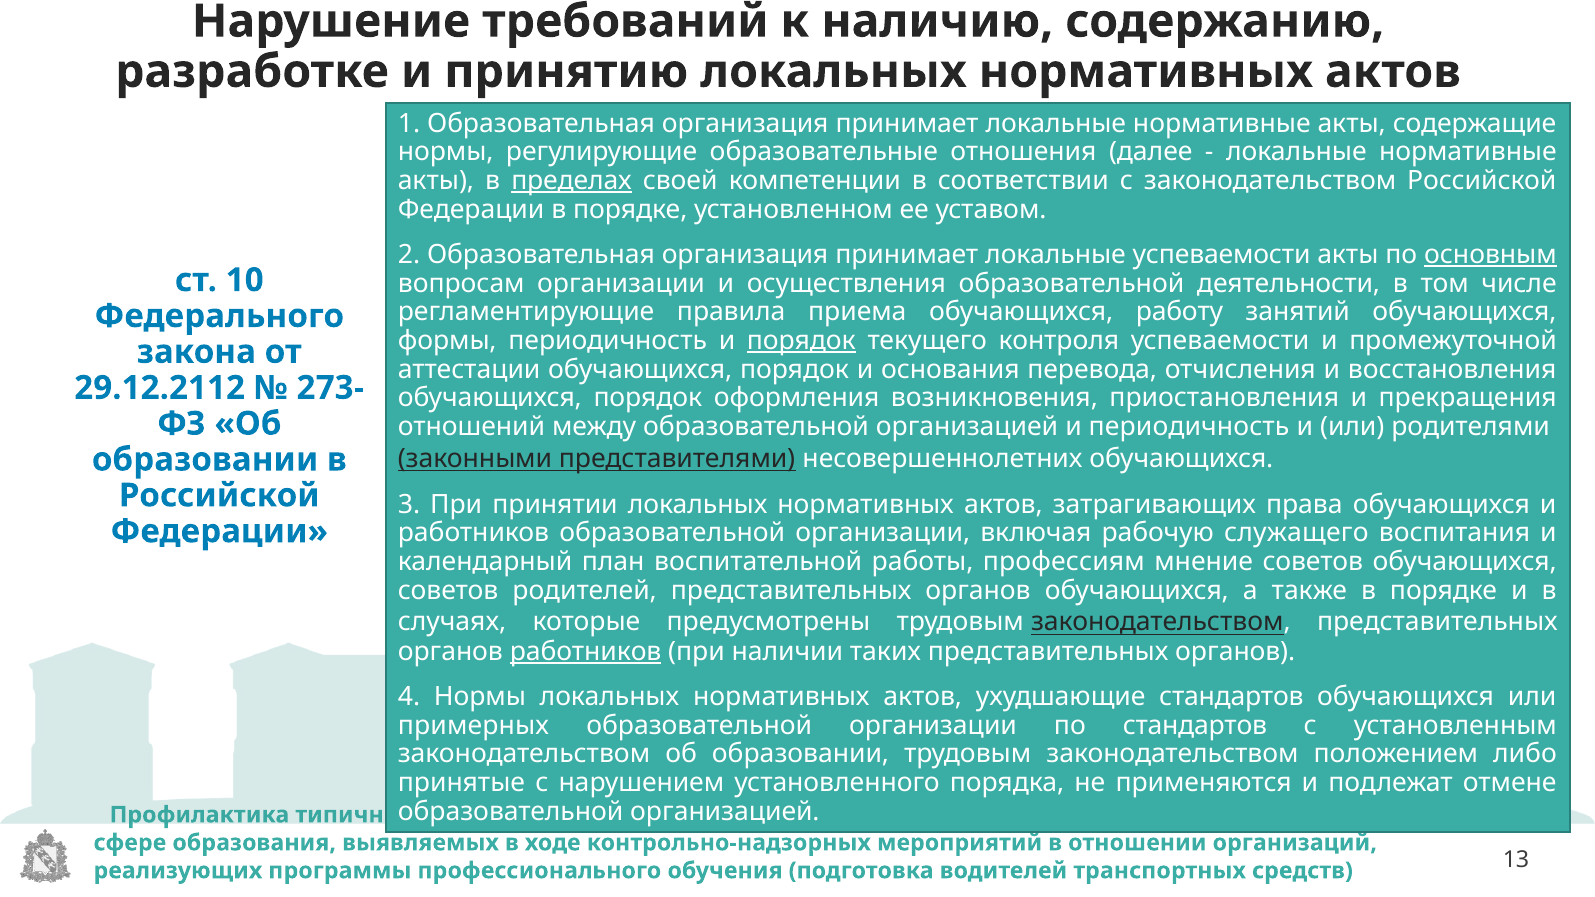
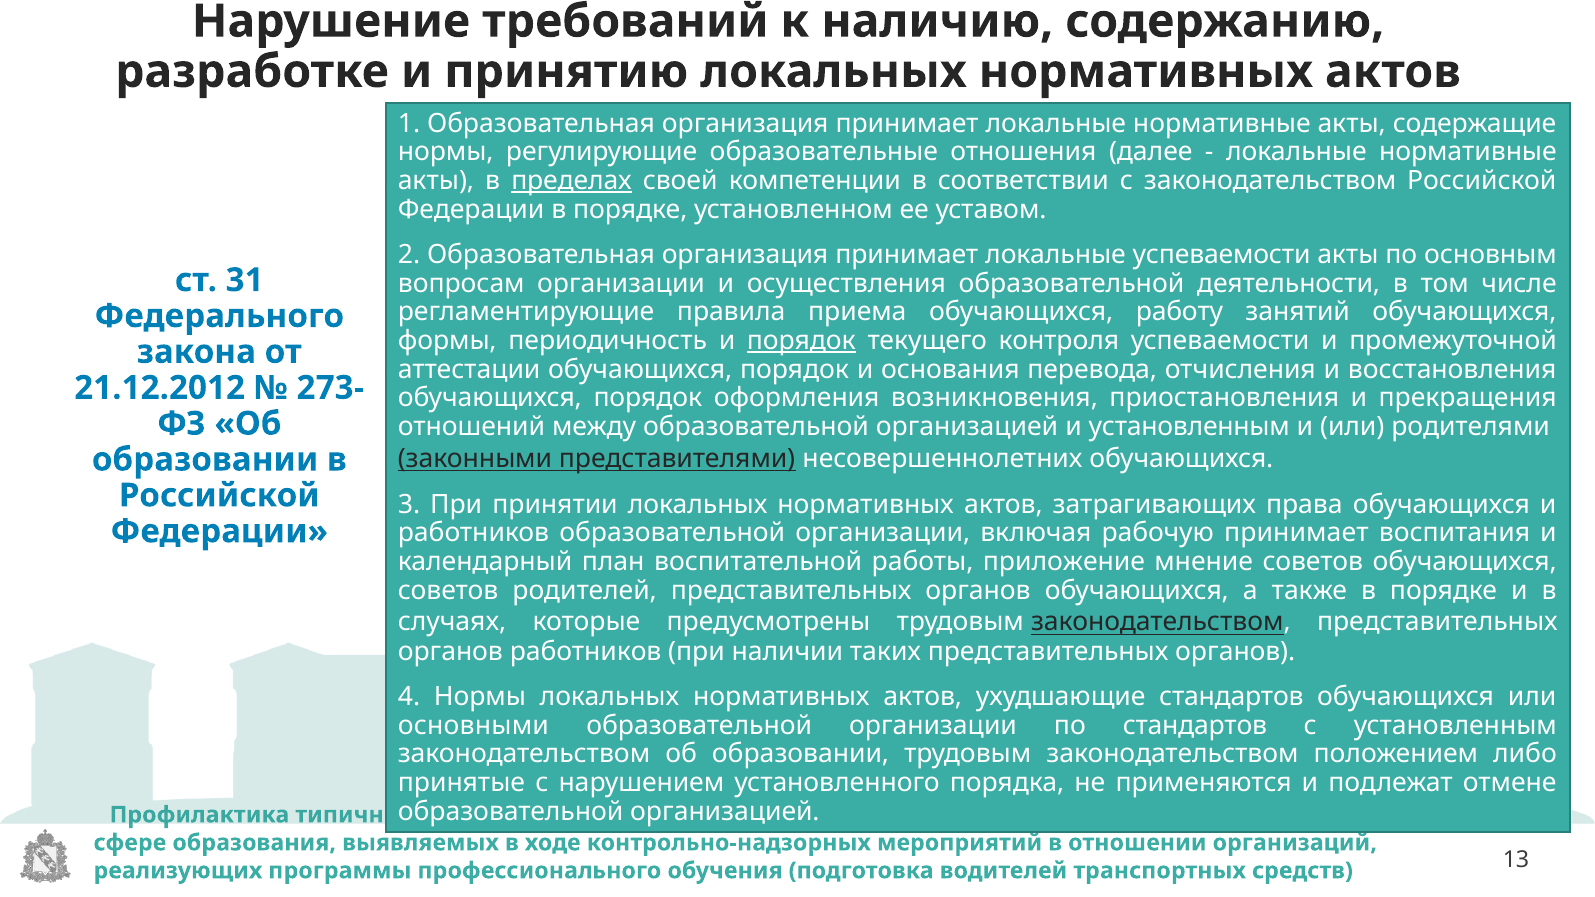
основным underline: present -> none (1490, 255)
10: 10 -> 31 (245, 280)
29.12.2112: 29.12.2112 -> 21.12.2012 (160, 388)
и периодичность: периодичность -> установленным (1189, 427)
рабочую служащего: служащего -> принимает (1296, 533)
профессиям: профессиям -> приложение (1064, 562)
работников underline: present -> none (586, 652)
примерных: примерных -> основными (473, 726)
